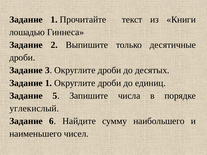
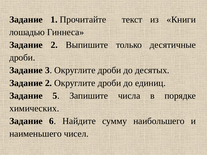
1: 1 -> 2 (48, 83)
углекислый: углекислый -> химических (34, 108)
